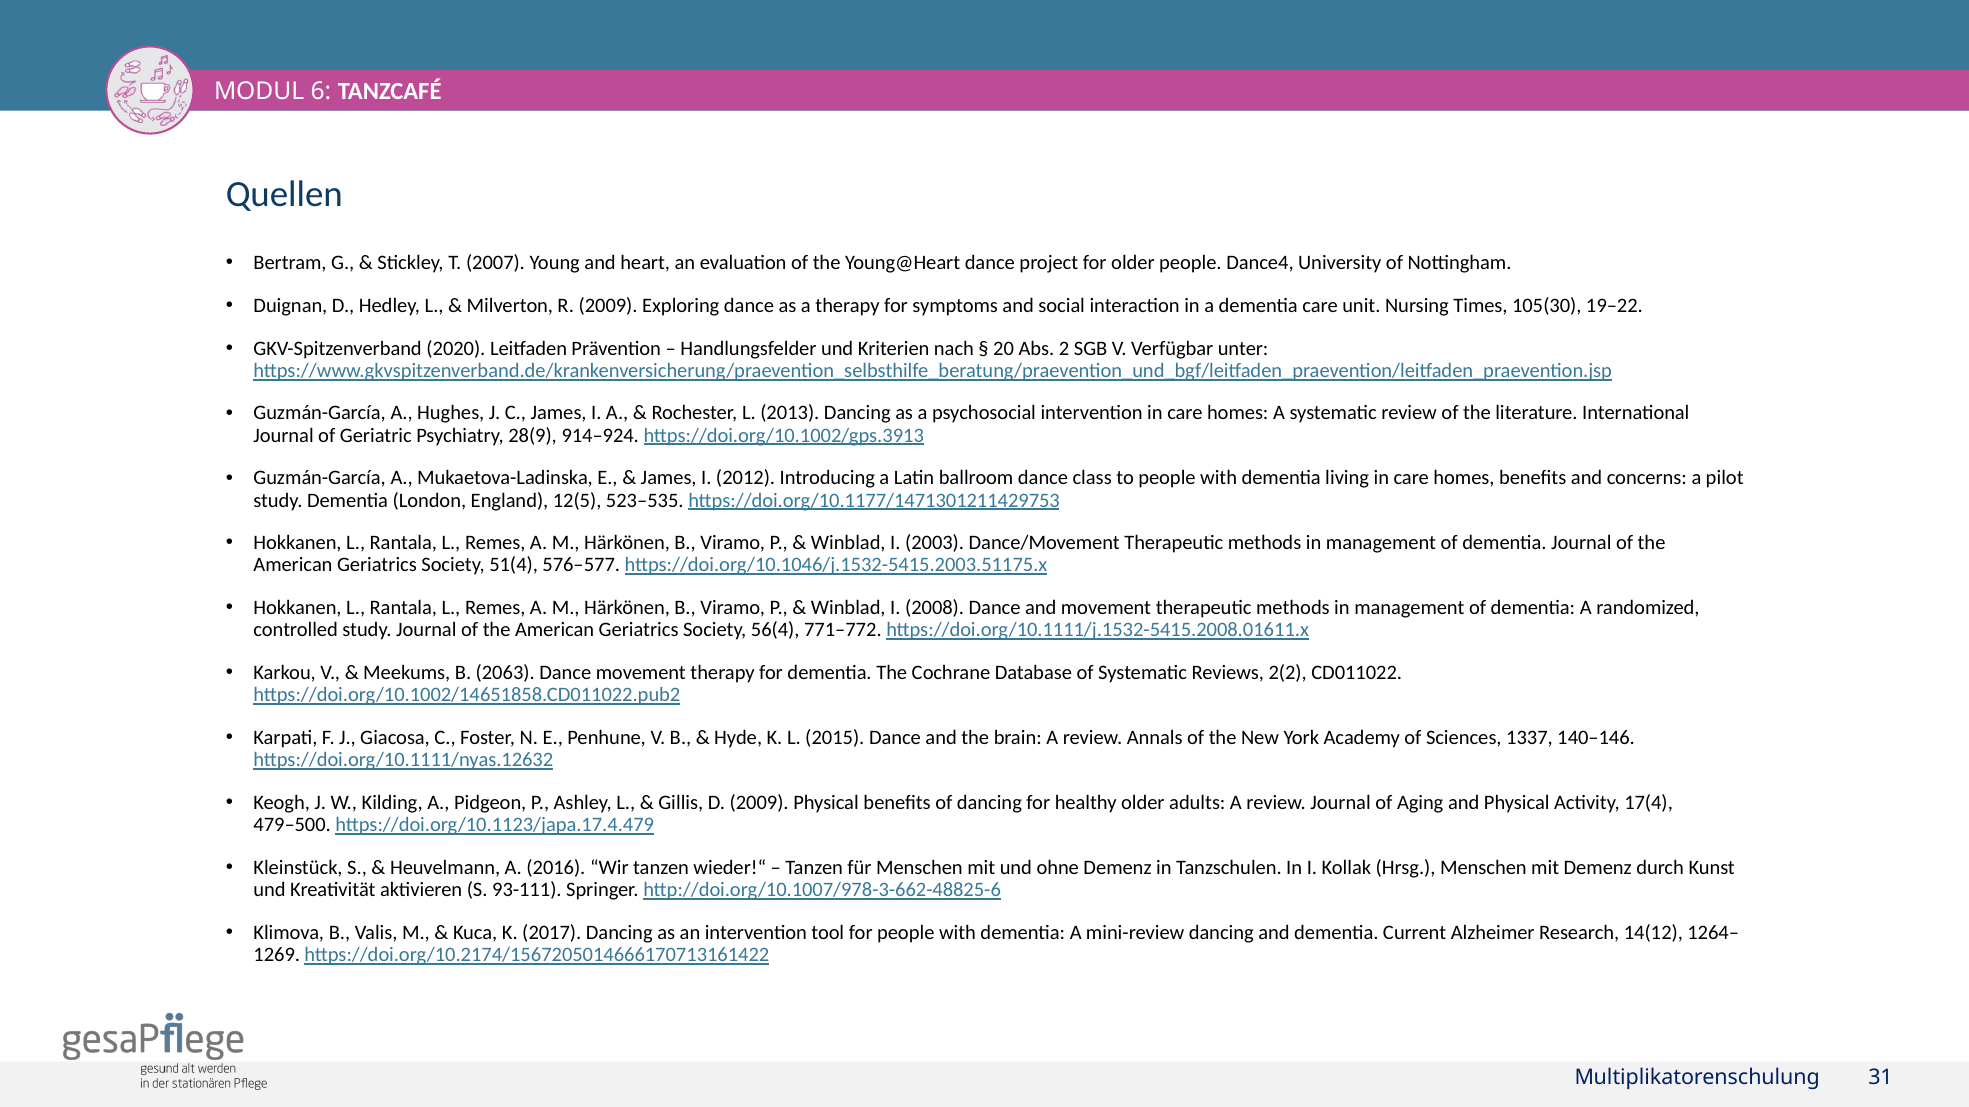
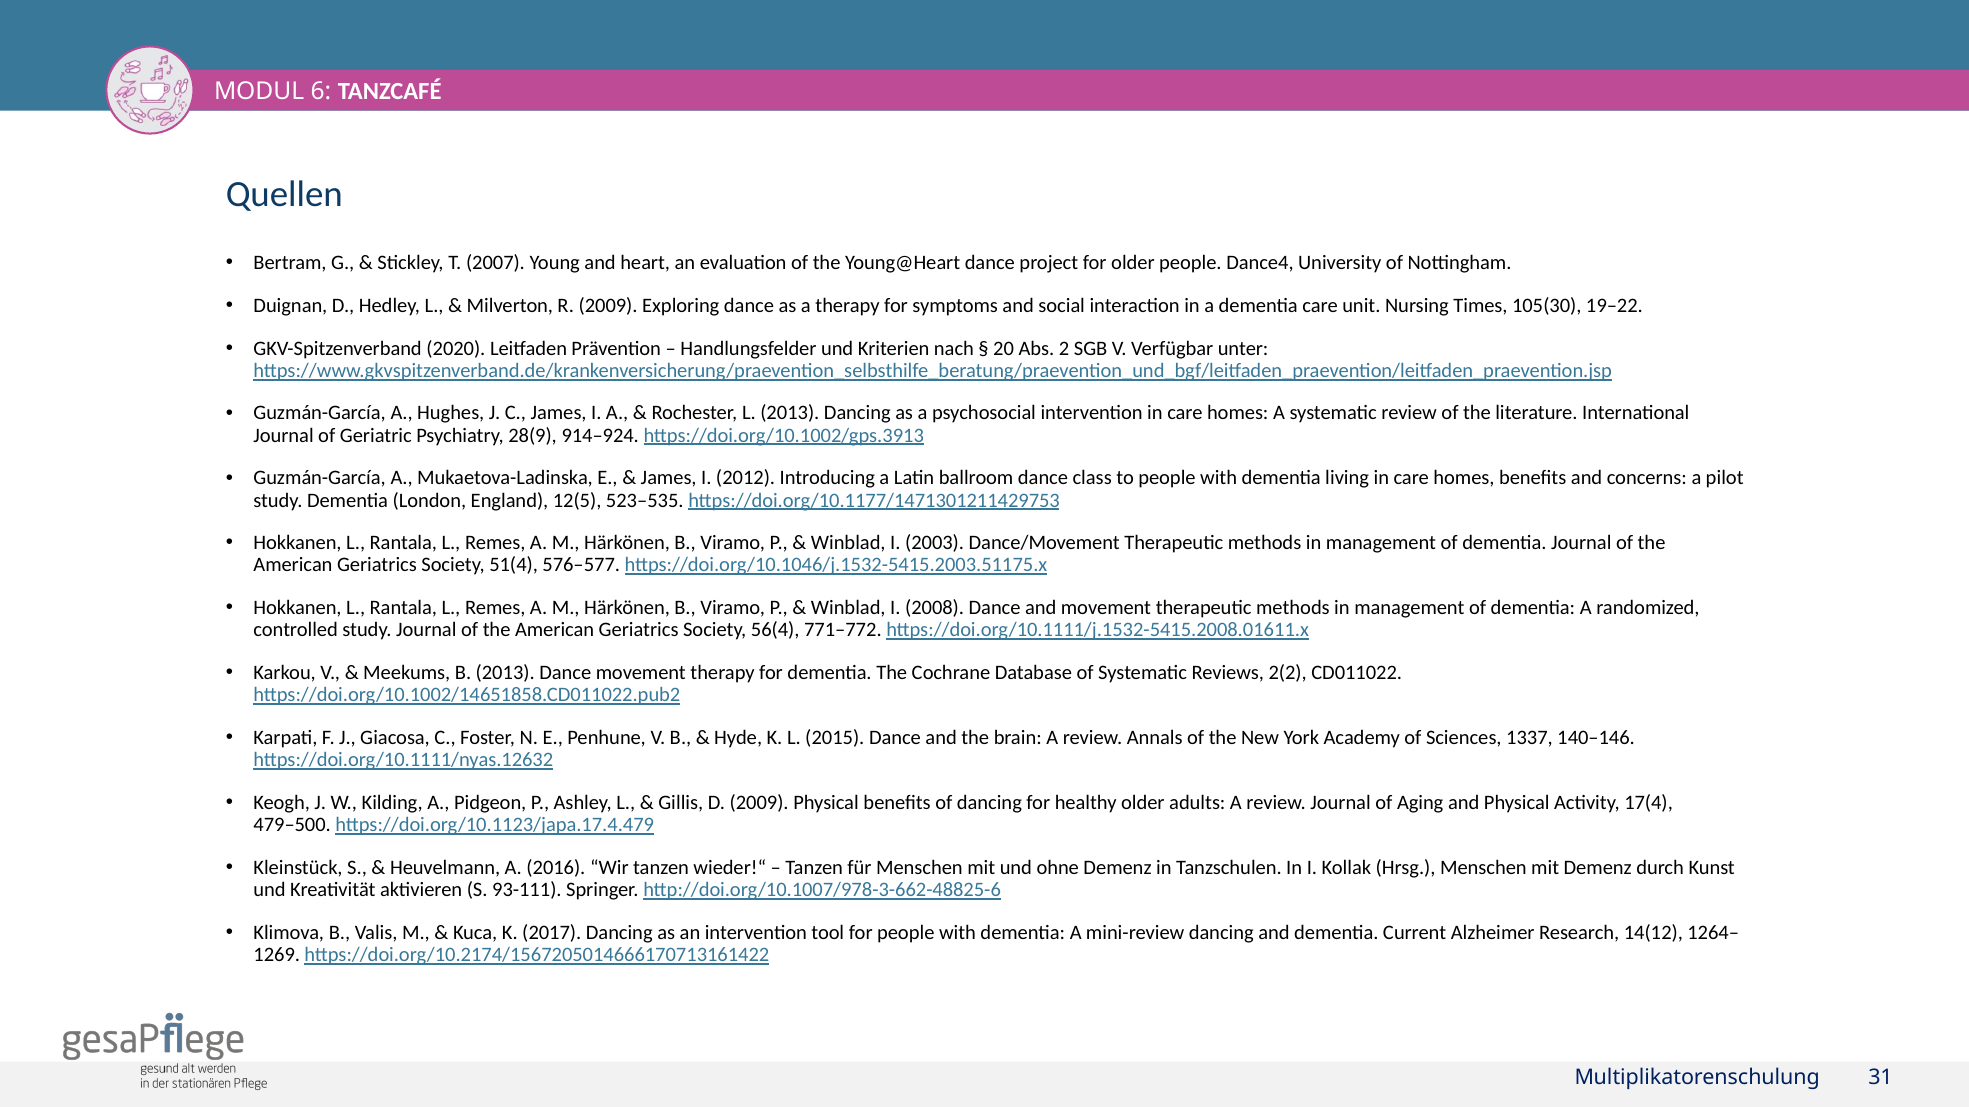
B 2063: 2063 -> 2013 (505, 673)
